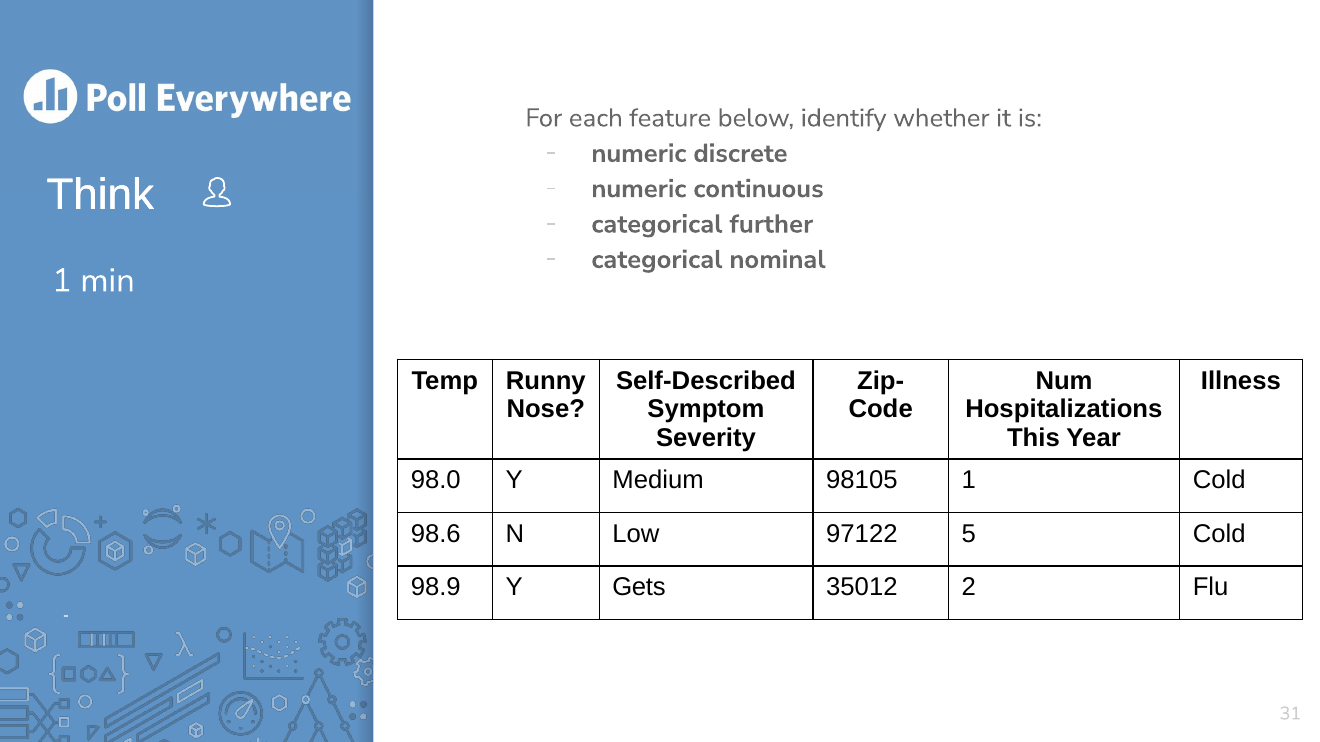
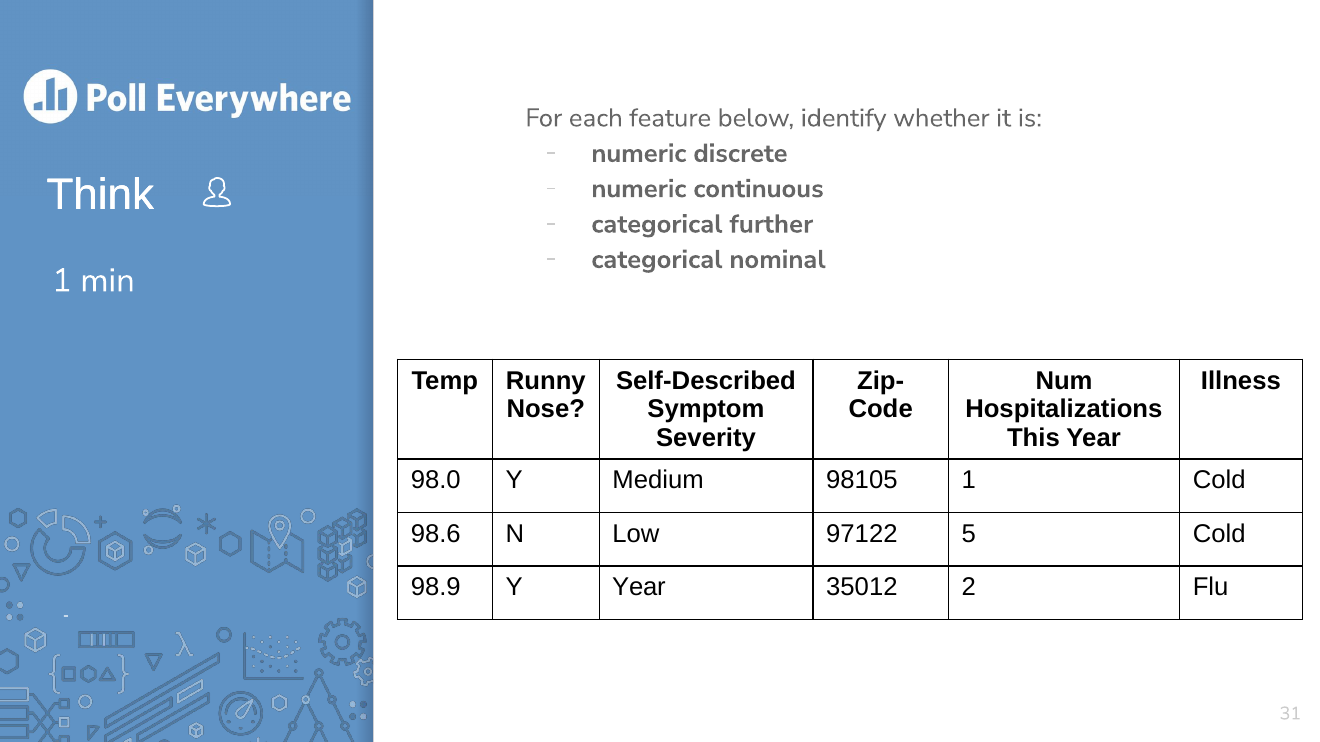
Y Gets: Gets -> Year (639, 588)
